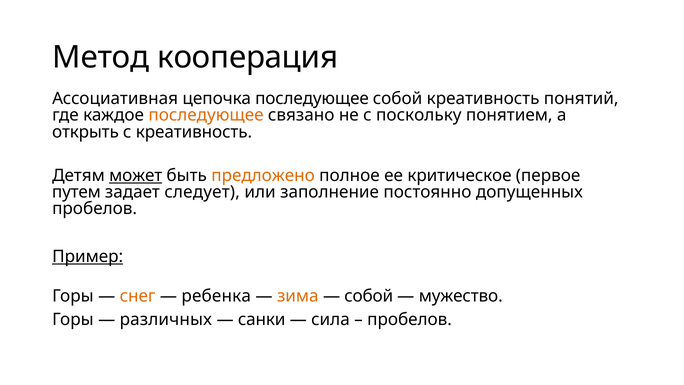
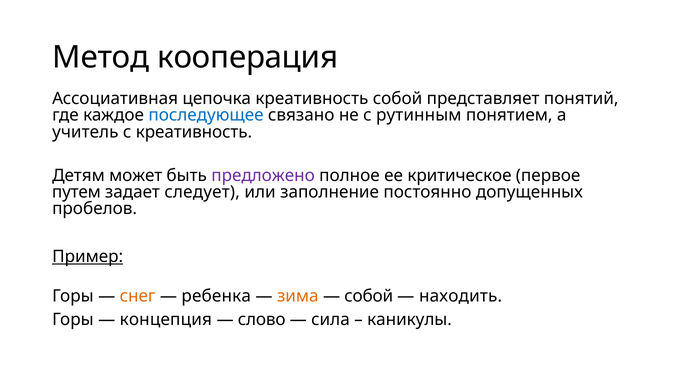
цепочка последующее: последующее -> креативность (312, 99)
собой креативность: креативность -> представляет (483, 99)
последующее colour: orange -> blue (206, 115)
поскольку: поскольку -> рутинным (419, 115)
открыть: открыть -> учитель (85, 132)
может underline: present -> none (136, 175)
предложено colour: orange -> purple (263, 175)
мужество: мужество -> находить (461, 296)
различных: различных -> концепция (166, 319)
санки: санки -> слово (262, 319)
пробелов: пробелов -> каникулы (410, 319)
